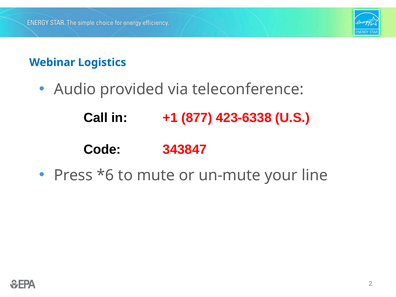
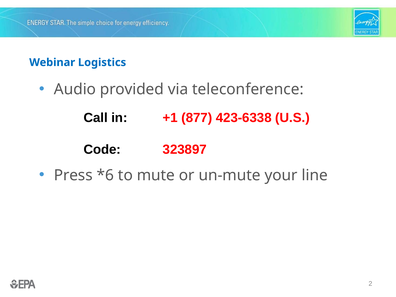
343847: 343847 -> 323897 (185, 149)
